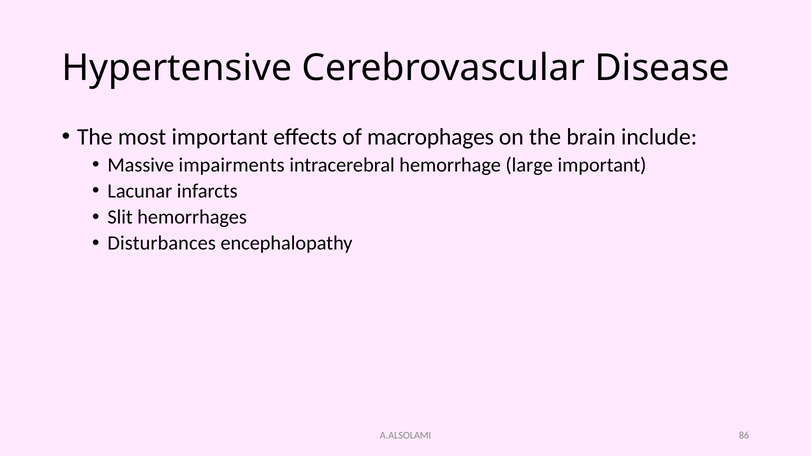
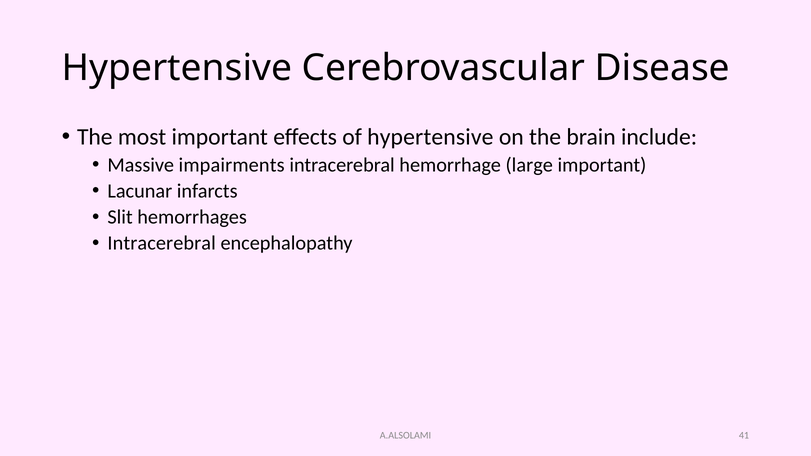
of macrophages: macrophages -> hypertensive (430, 137)
Disturbances: Disturbances -> Intracerebral (162, 243)
86: 86 -> 41 (744, 436)
